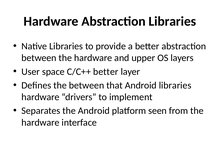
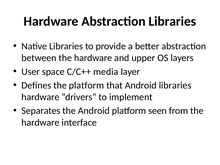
C/C++ better: better -> media (106, 72)
the between: between -> platform (87, 85)
